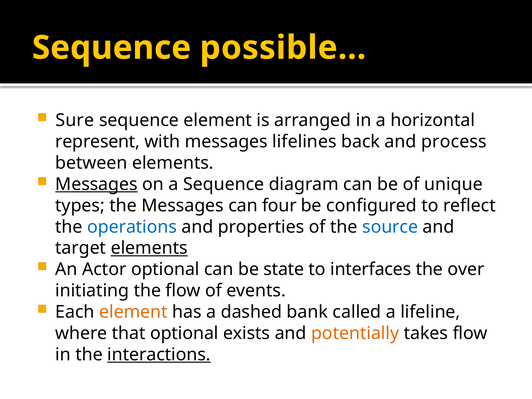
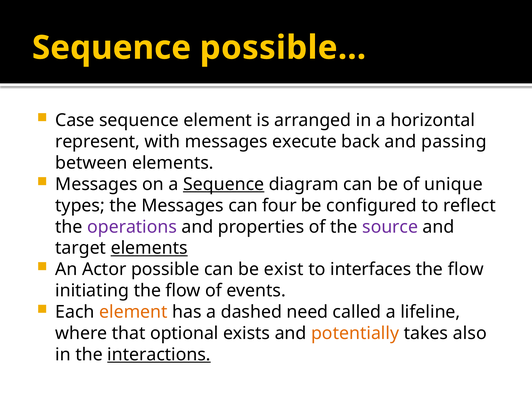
Sure: Sure -> Case (75, 120)
lifelines: lifelines -> execute (305, 142)
process: process -> passing (454, 142)
Messages underline: present -> none (96, 184)
Sequence underline: none -> present (224, 184)
operations colour: blue -> purple (132, 227)
source colour: blue -> purple (390, 227)
Actor optional: optional -> possible (165, 269)
state: state -> exist (284, 269)
over: over -> flow (466, 269)
bank: bank -> need (307, 312)
takes flow: flow -> also (470, 333)
